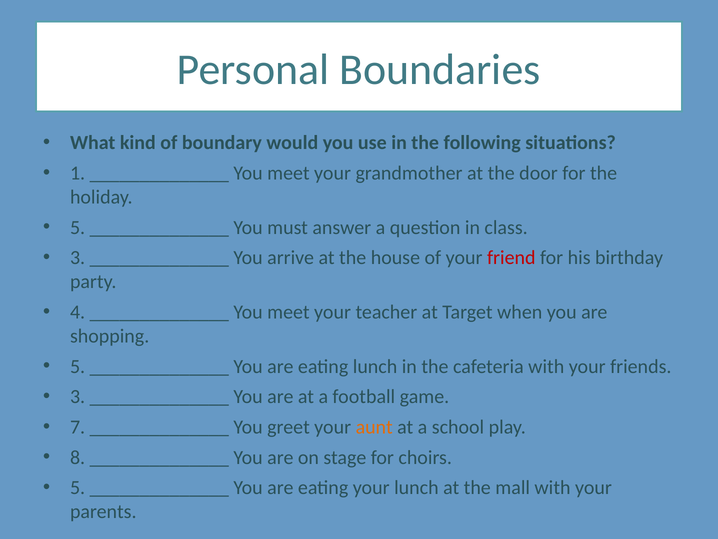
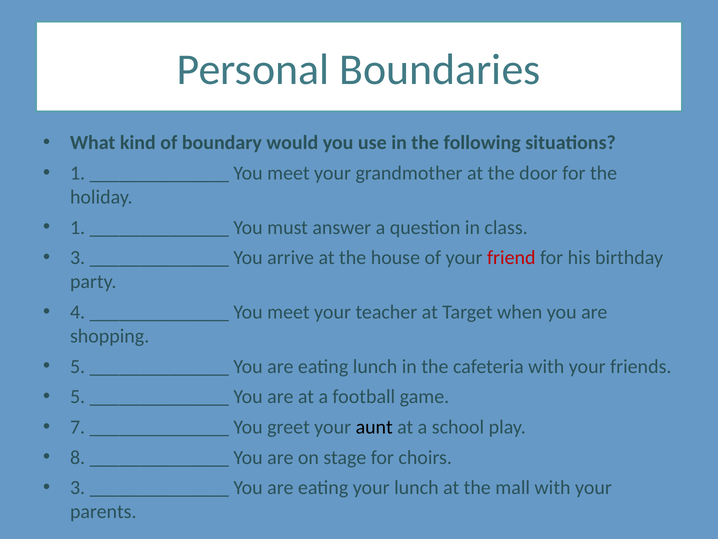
5: 5 -> 1 (78, 227)
3: 3 -> 5 (78, 396)
aunt colour: orange -> black (374, 427)
5: 5 -> 3 (78, 487)
